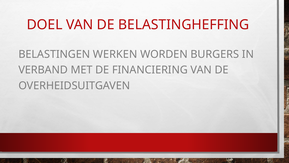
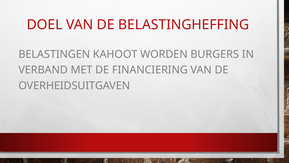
WERKEN: WERKEN -> KAHOOT (115, 54)
